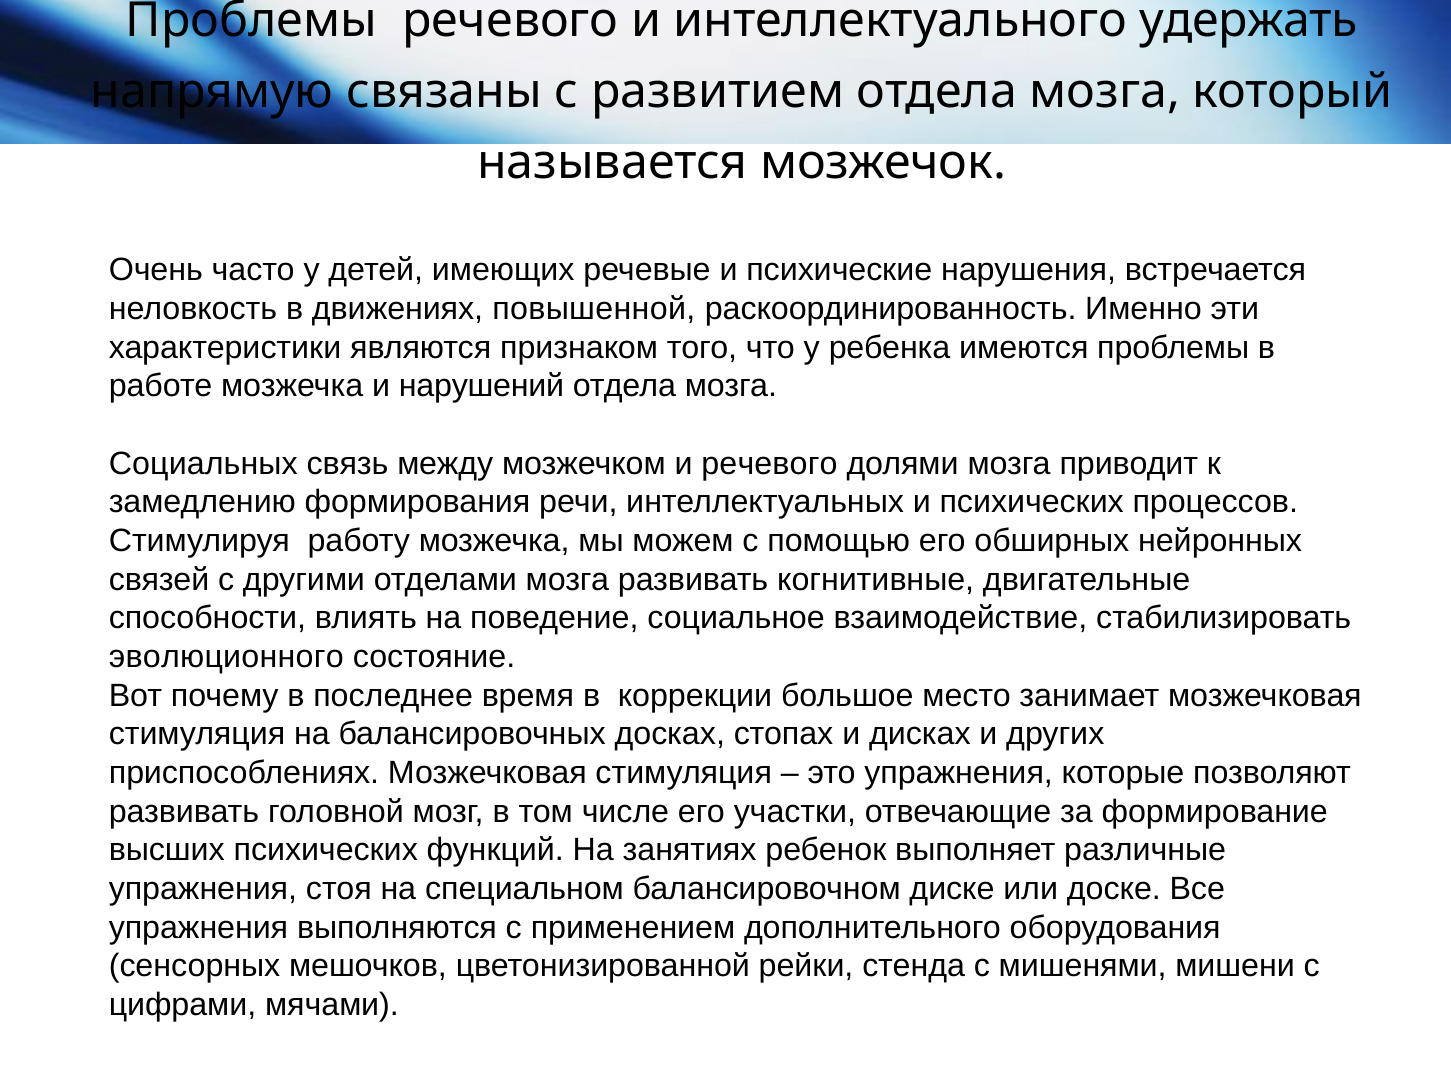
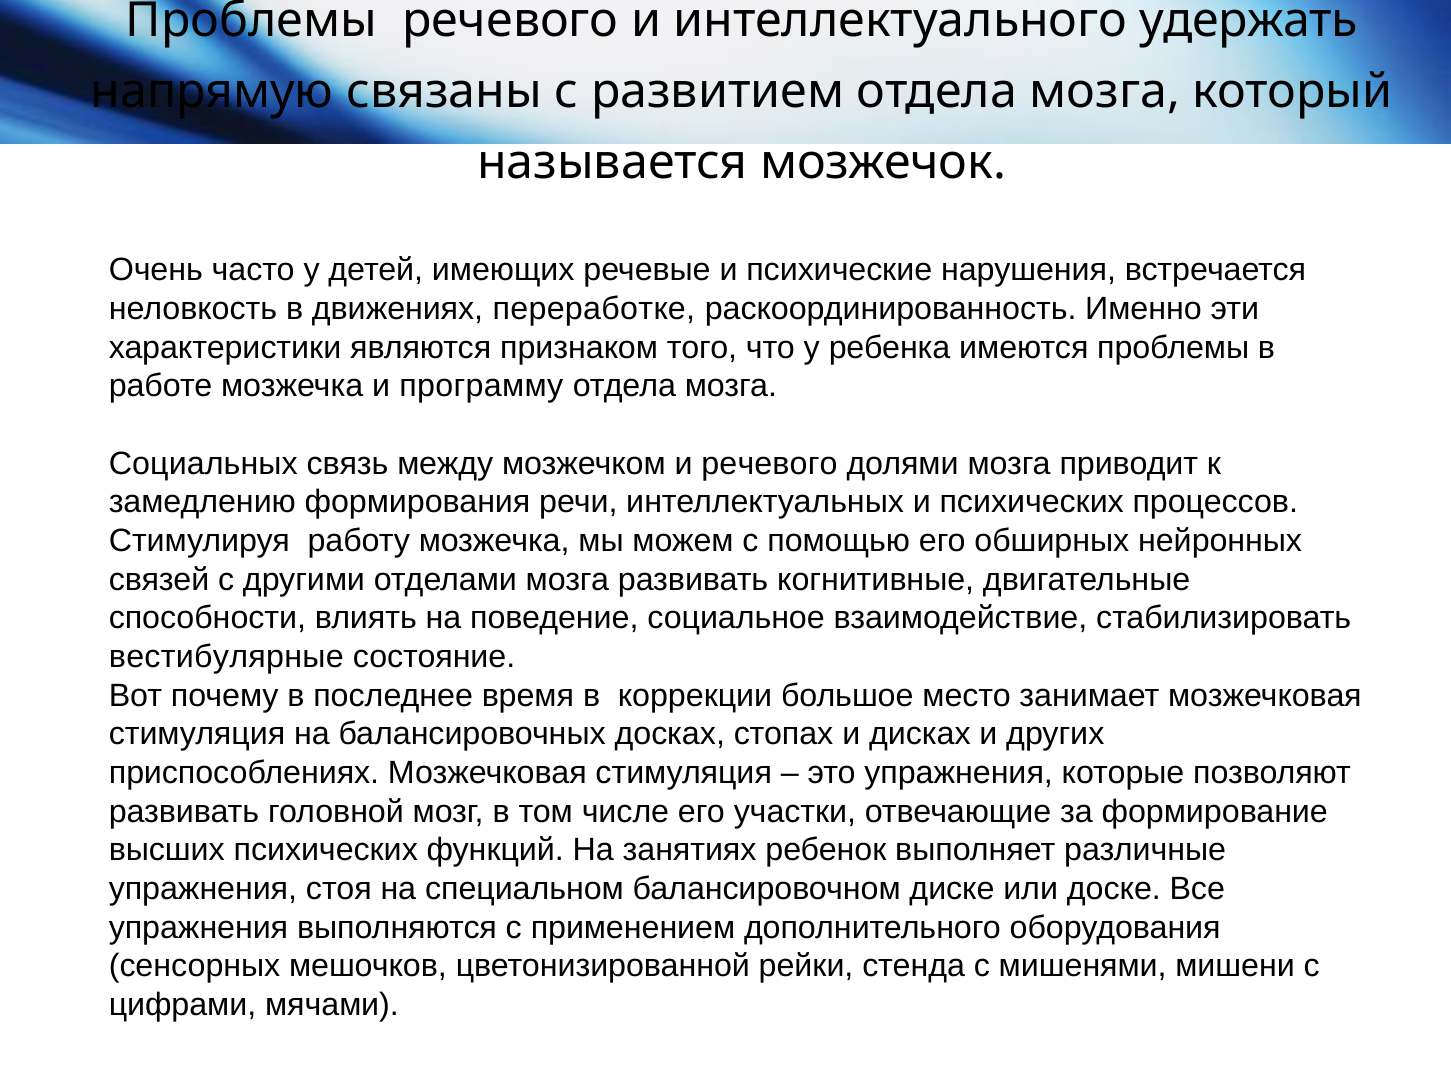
повышенной: повышенной -> переработке (594, 309)
нарушений: нарушений -> программу (481, 386)
эволюционного: эволюционного -> вестибулярные (226, 657)
